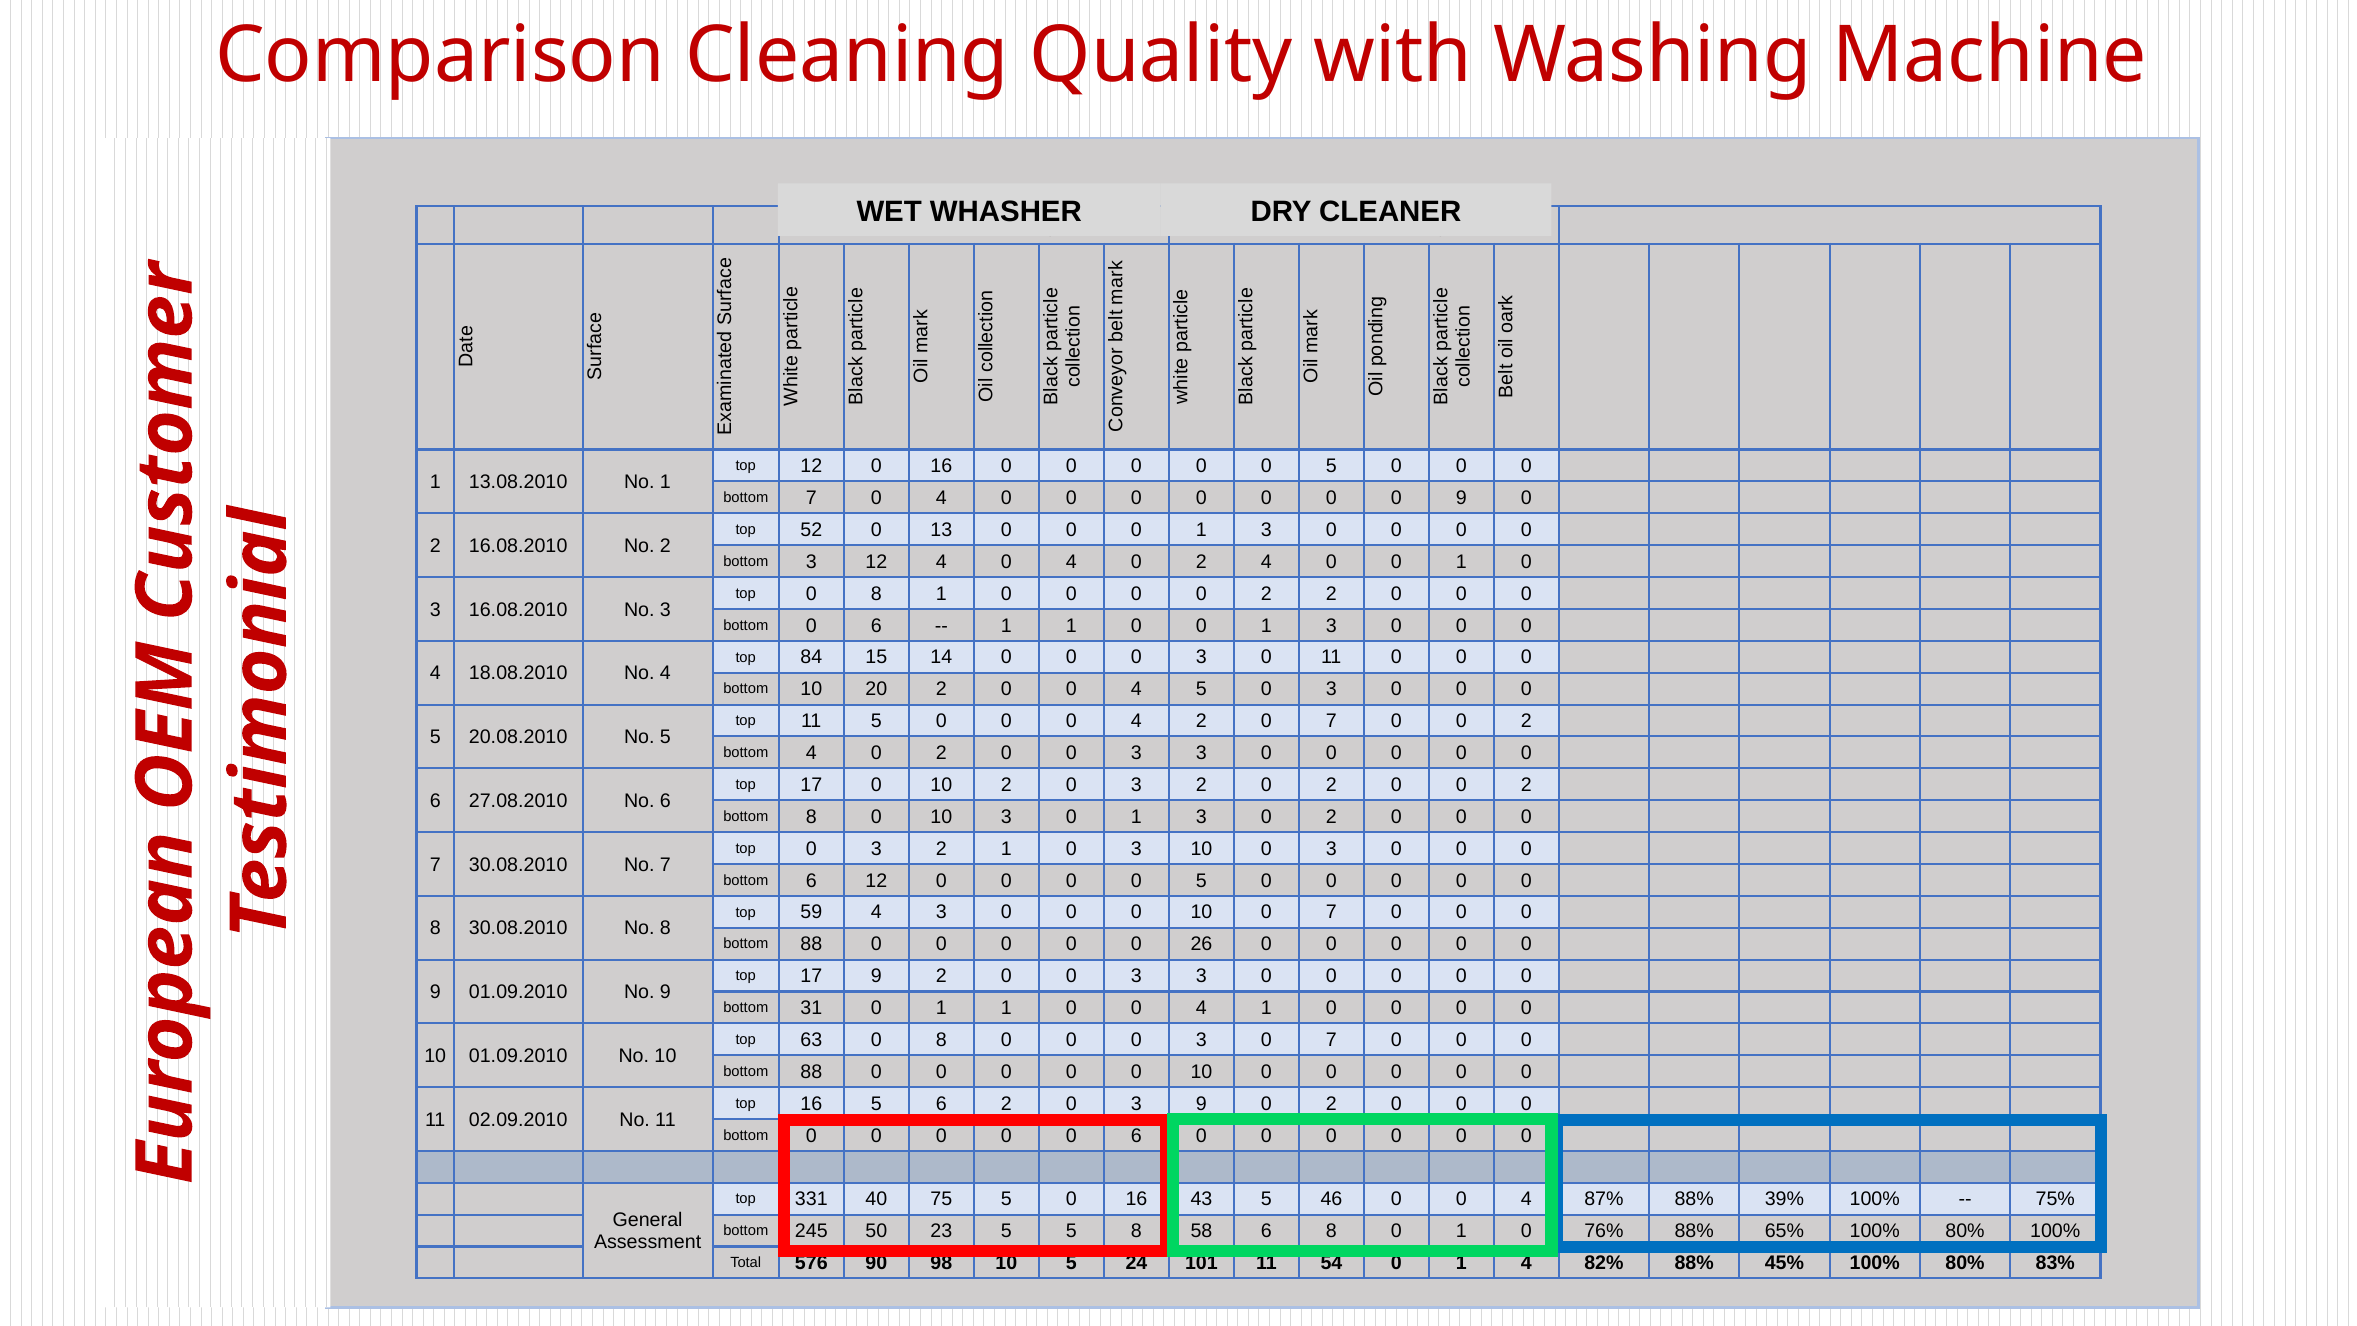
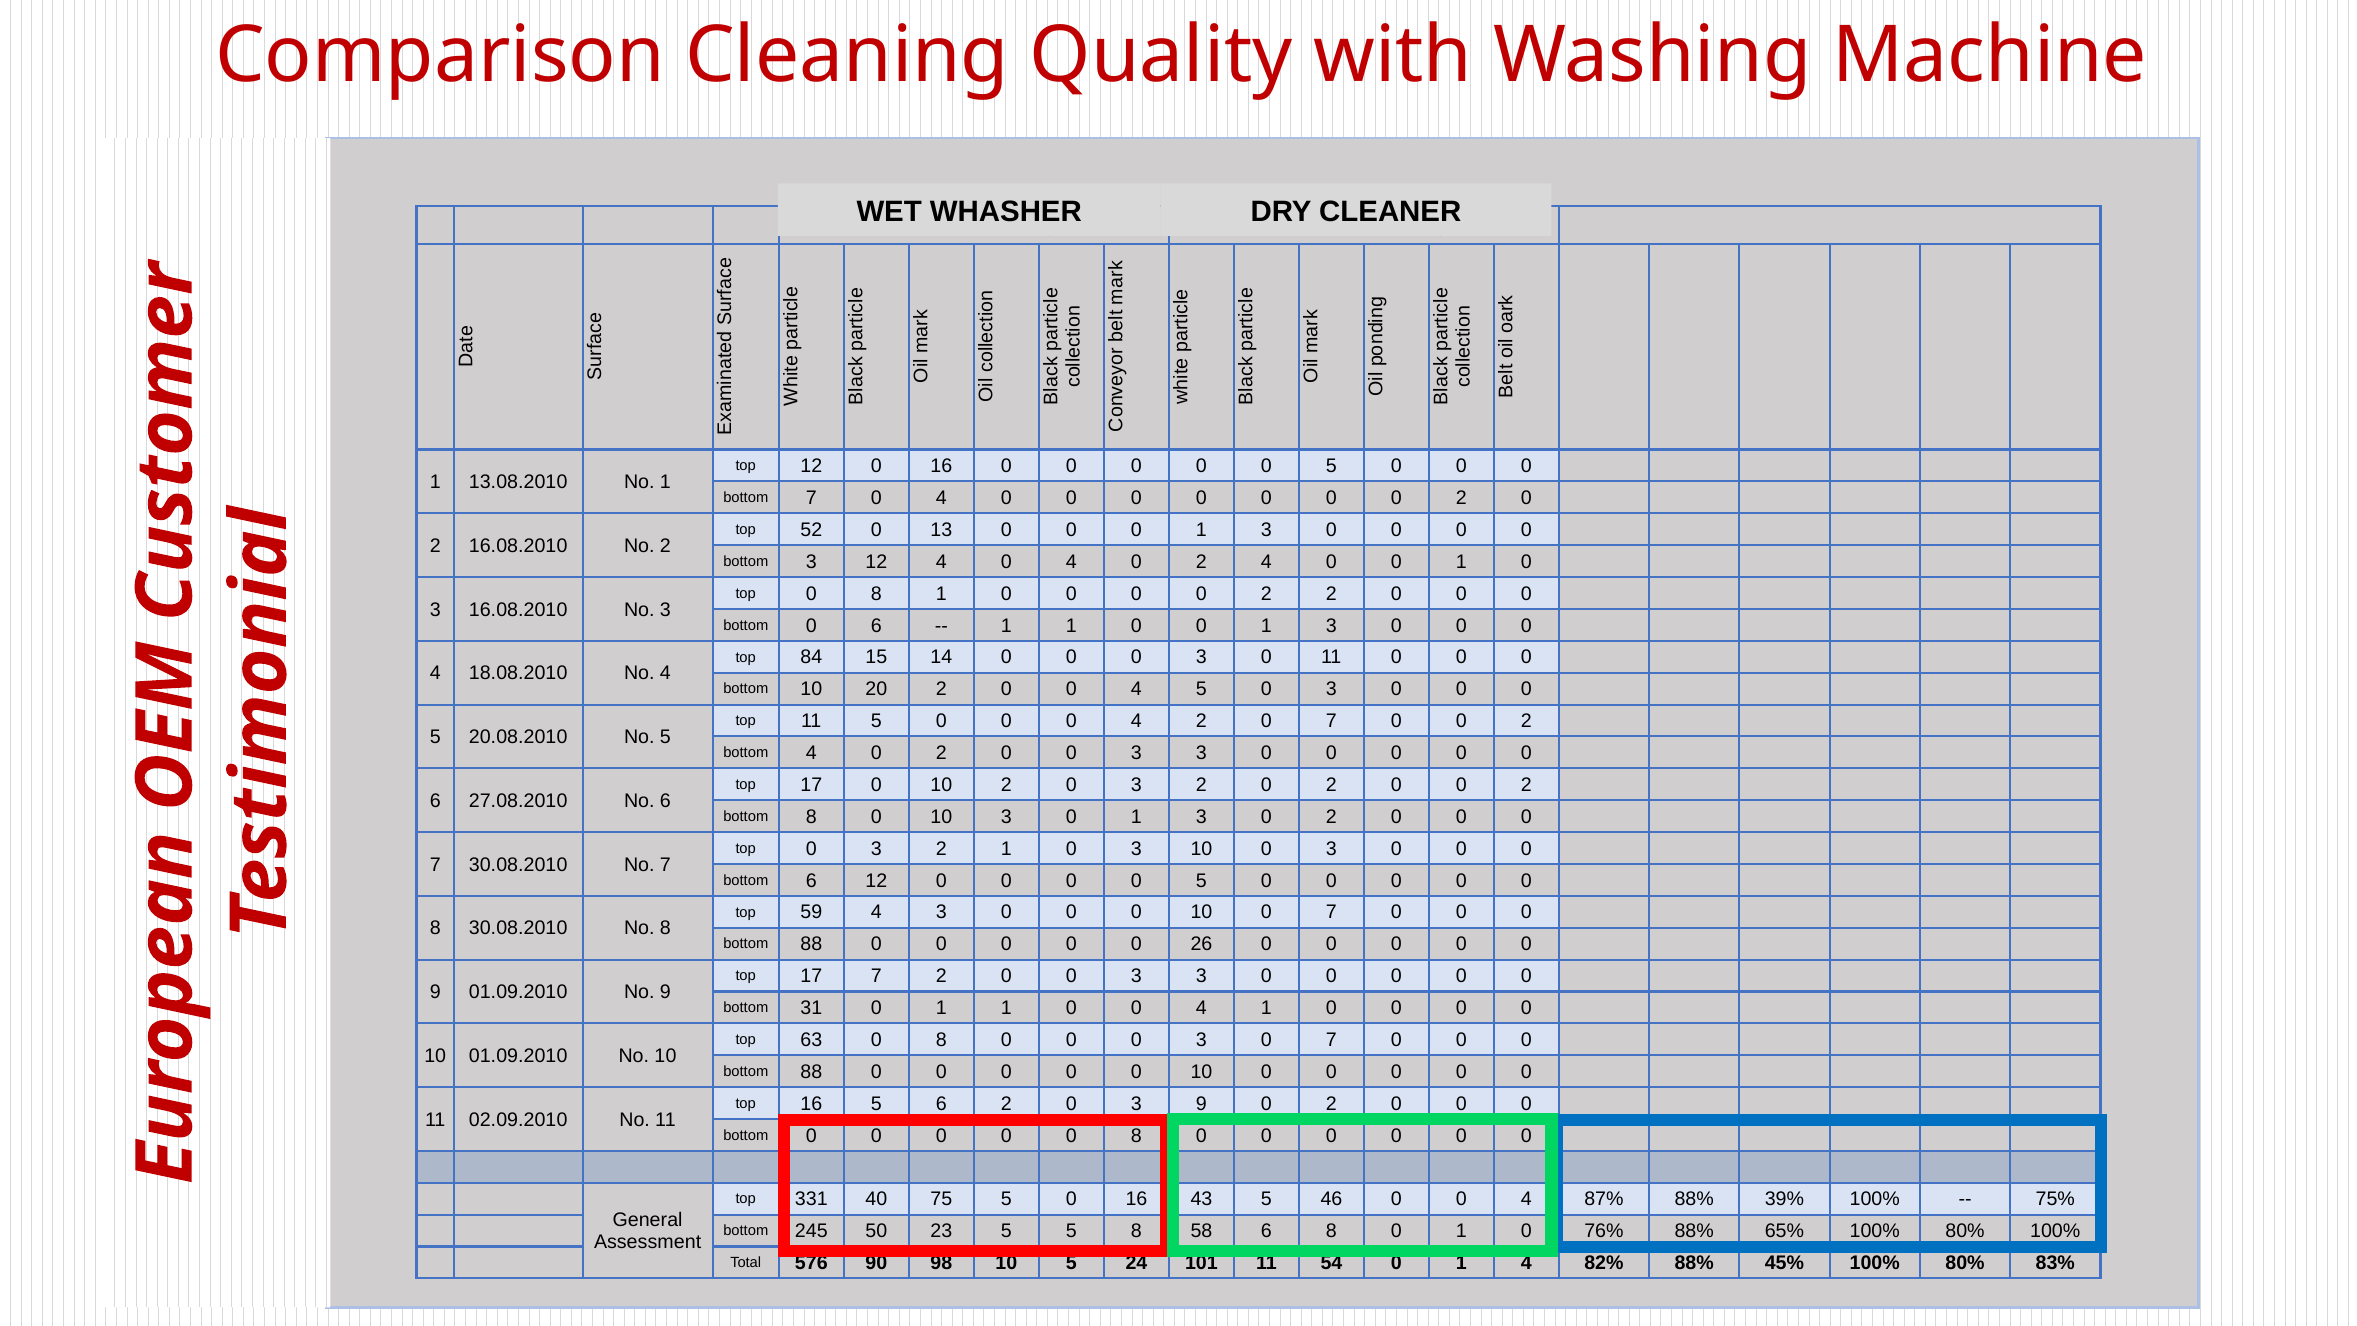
9: 9 -> 2 (1461, 498)
17 9: 9 -> 7 (876, 976)
6: 6 -> 8 (1136, 1135)
